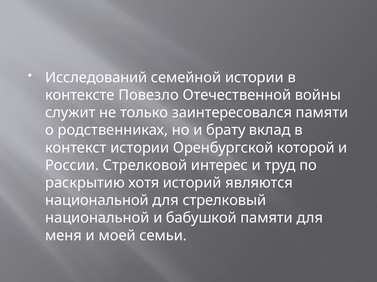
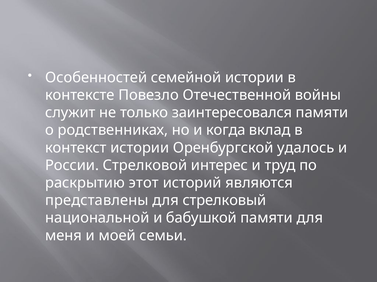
Исследований: Исследований -> Особенностей (96, 78)
брату: брату -> когда (226, 130)
которой: которой -> удалось (306, 148)
хотя: хотя -> этот (144, 183)
национальной: национальной -> представлены (97, 201)
